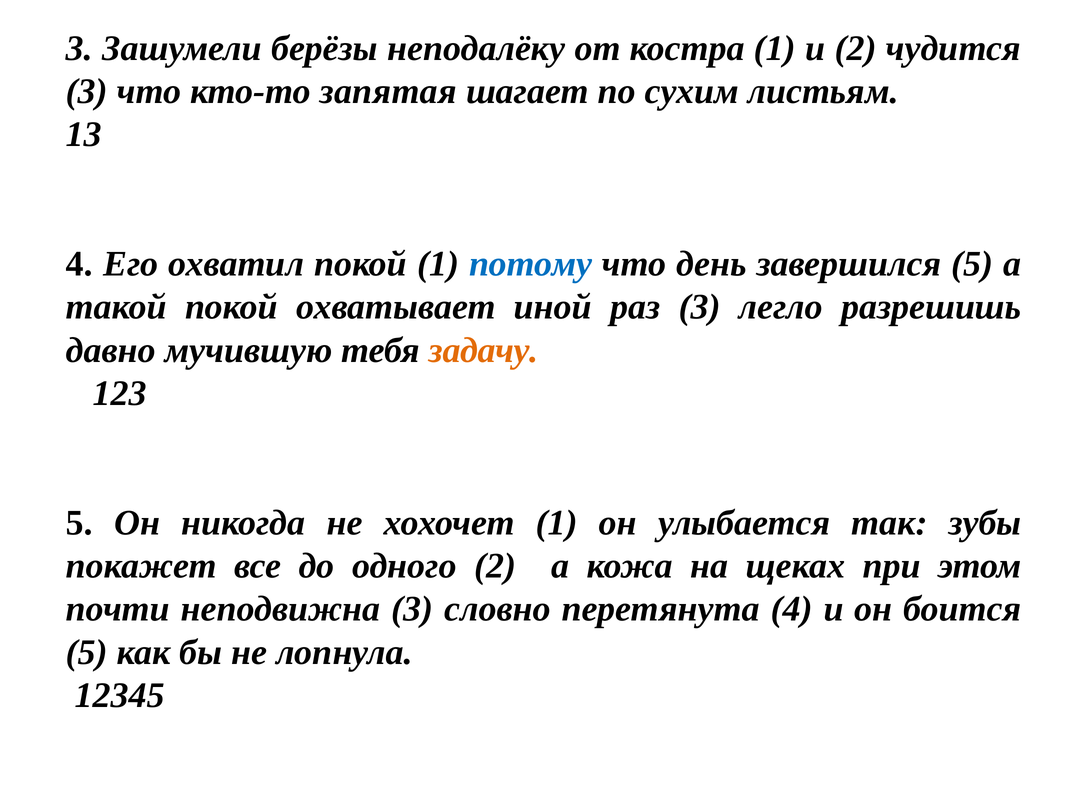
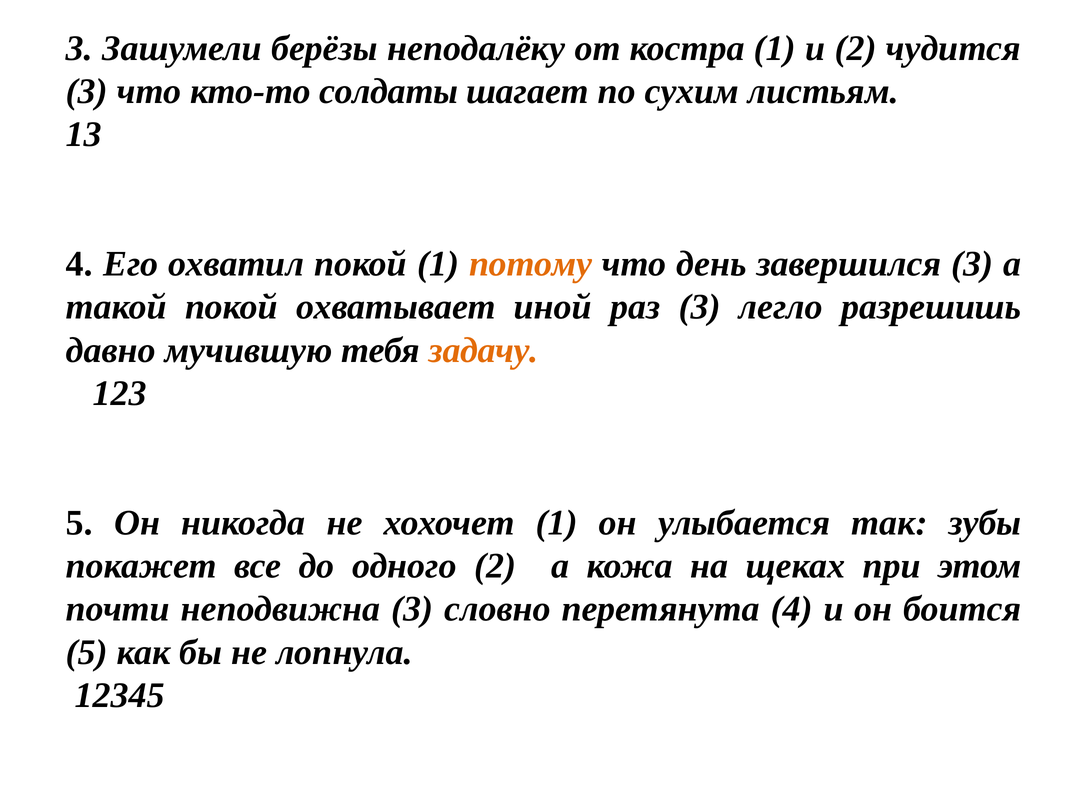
запятая: запятая -> солдаты (389, 91)
потому colour: blue -> orange (531, 264)
завершился 5: 5 -> 3 (972, 264)
